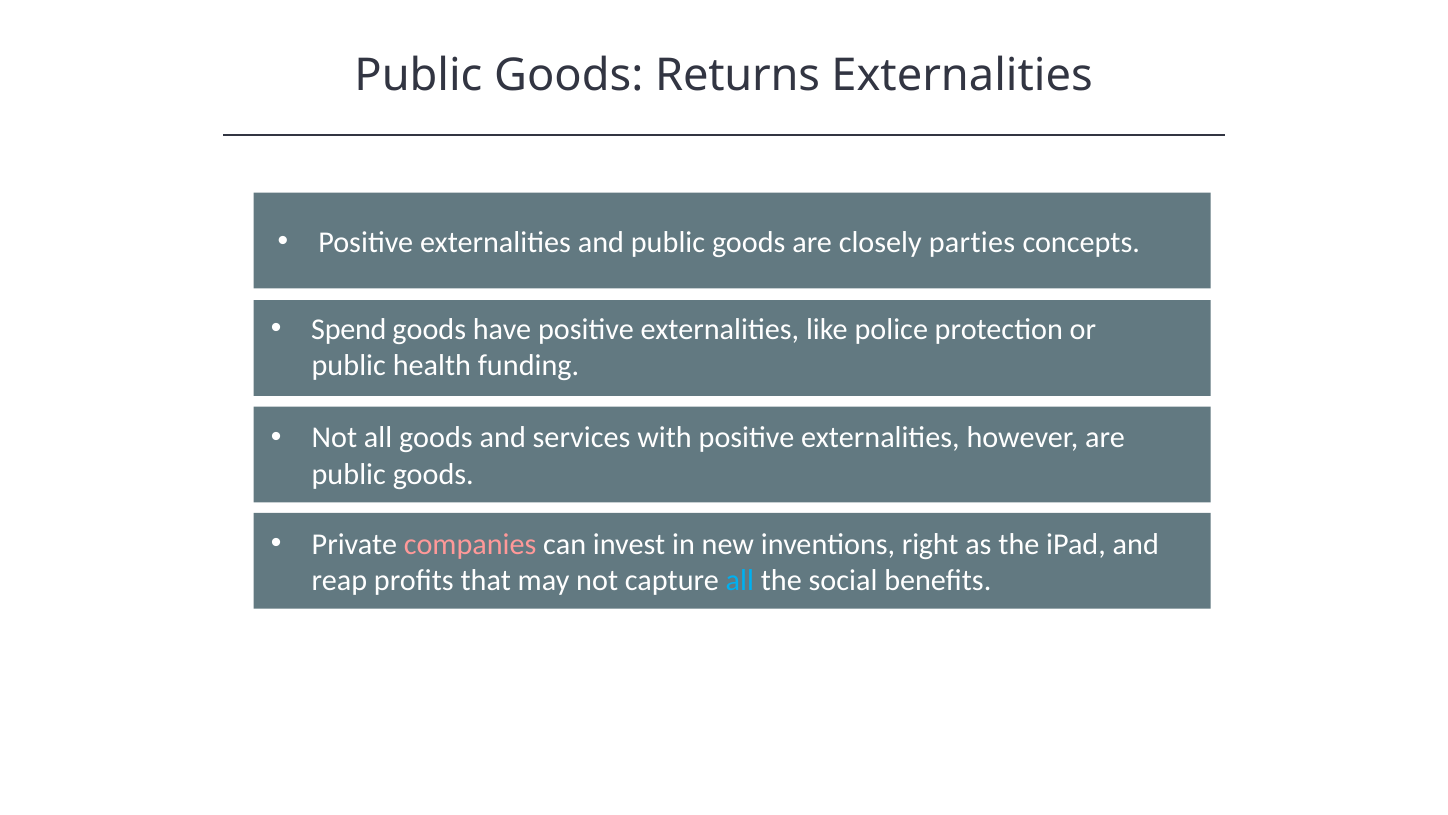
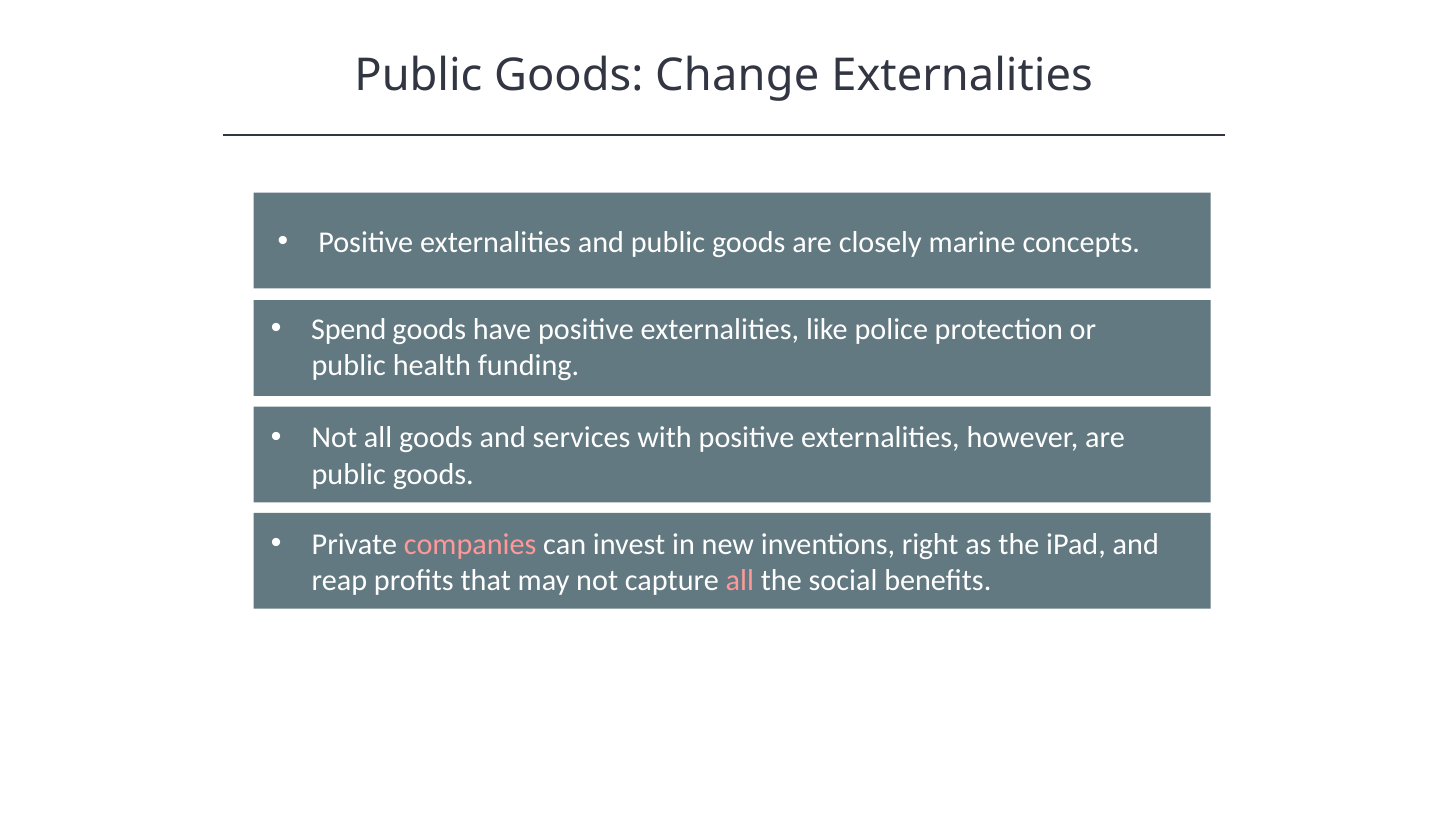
Returns: Returns -> Change (737, 76)
parties: parties -> marine (972, 242)
all colour: light blue -> pink (740, 580)
